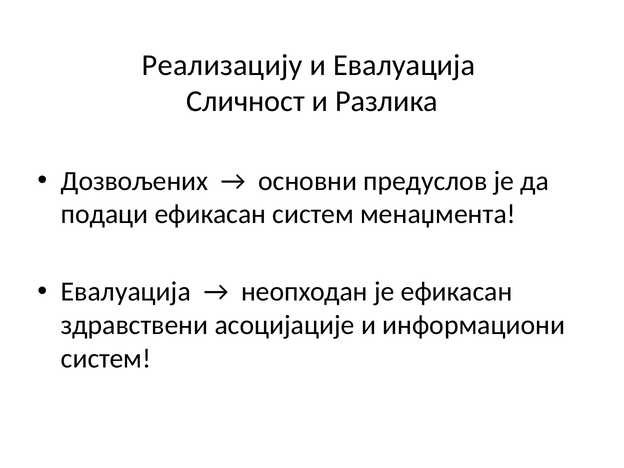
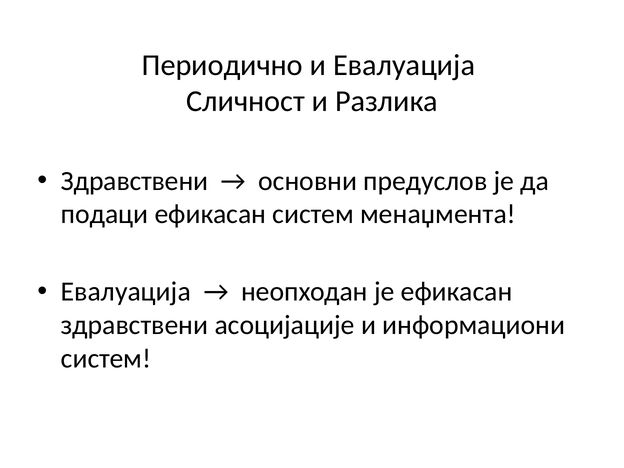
Реализацију: Реализацију -> Периодично (222, 65)
Дозвољених: Дозвољених -> Здравствени (135, 181)
